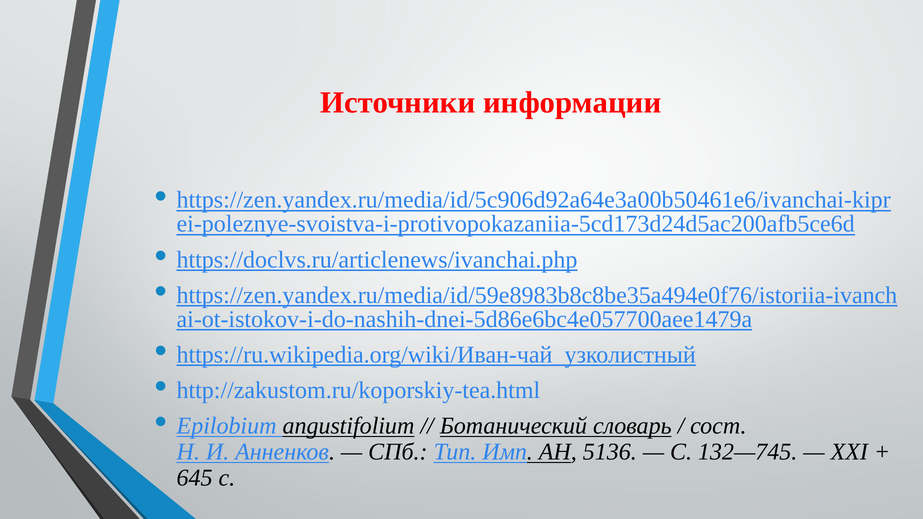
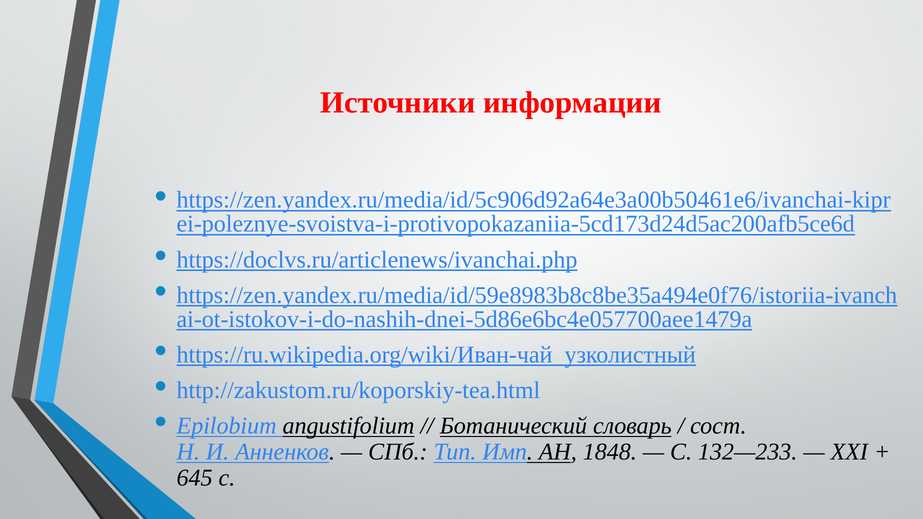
5136: 5136 -> 1848 (610, 452)
132—745: 132—745 -> 132—233 (748, 452)
